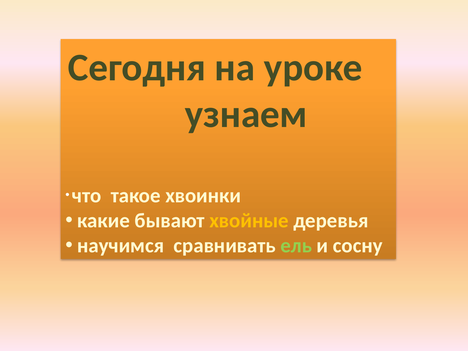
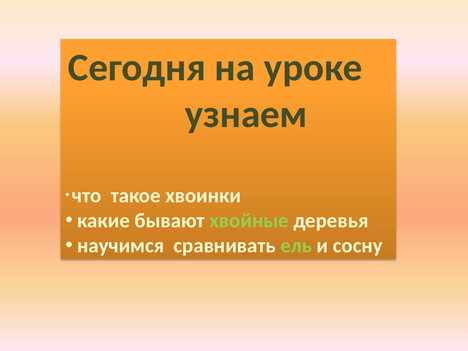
хвойные colour: yellow -> light green (249, 221)
